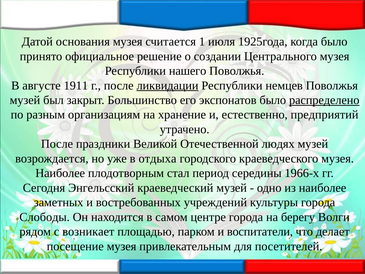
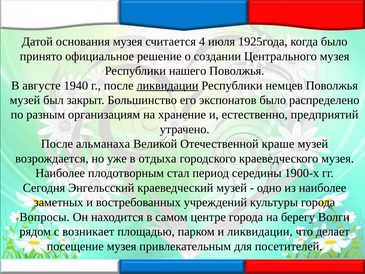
1: 1 -> 4 (202, 42)
1911: 1911 -> 1940 (76, 85)
распределено underline: present -> none (324, 100)
праздники: праздники -> альманаха (103, 144)
людях: людях -> краше (278, 144)
1966-х: 1966-х -> 1900-х (302, 173)
Слободы: Слободы -> Вопросы (45, 217)
и воспитатели: воспитатели -> ликвидации (260, 231)
